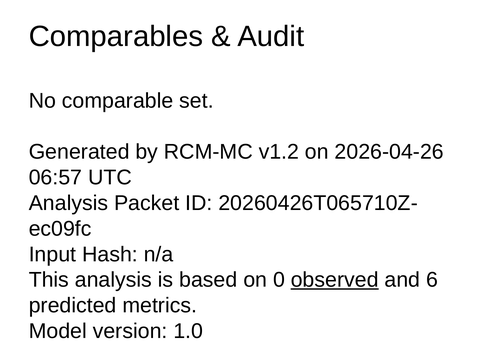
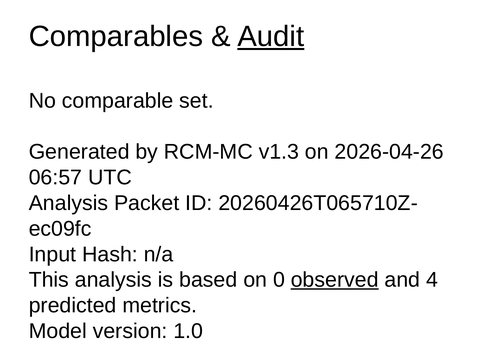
Audit underline: none -> present (271, 36)
v1.2: v1.2 -> v1.3 (279, 152)
6: 6 -> 4 (432, 280)
